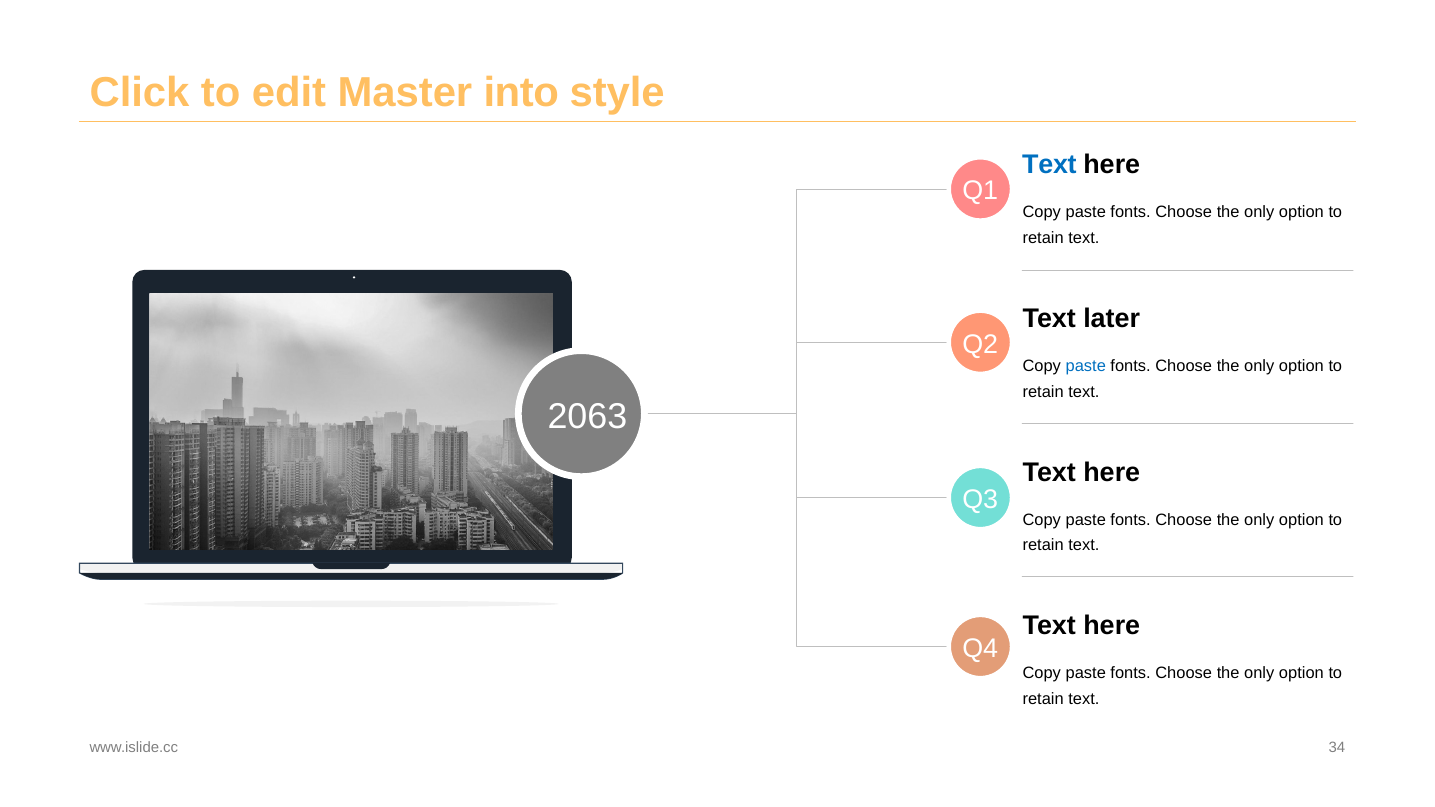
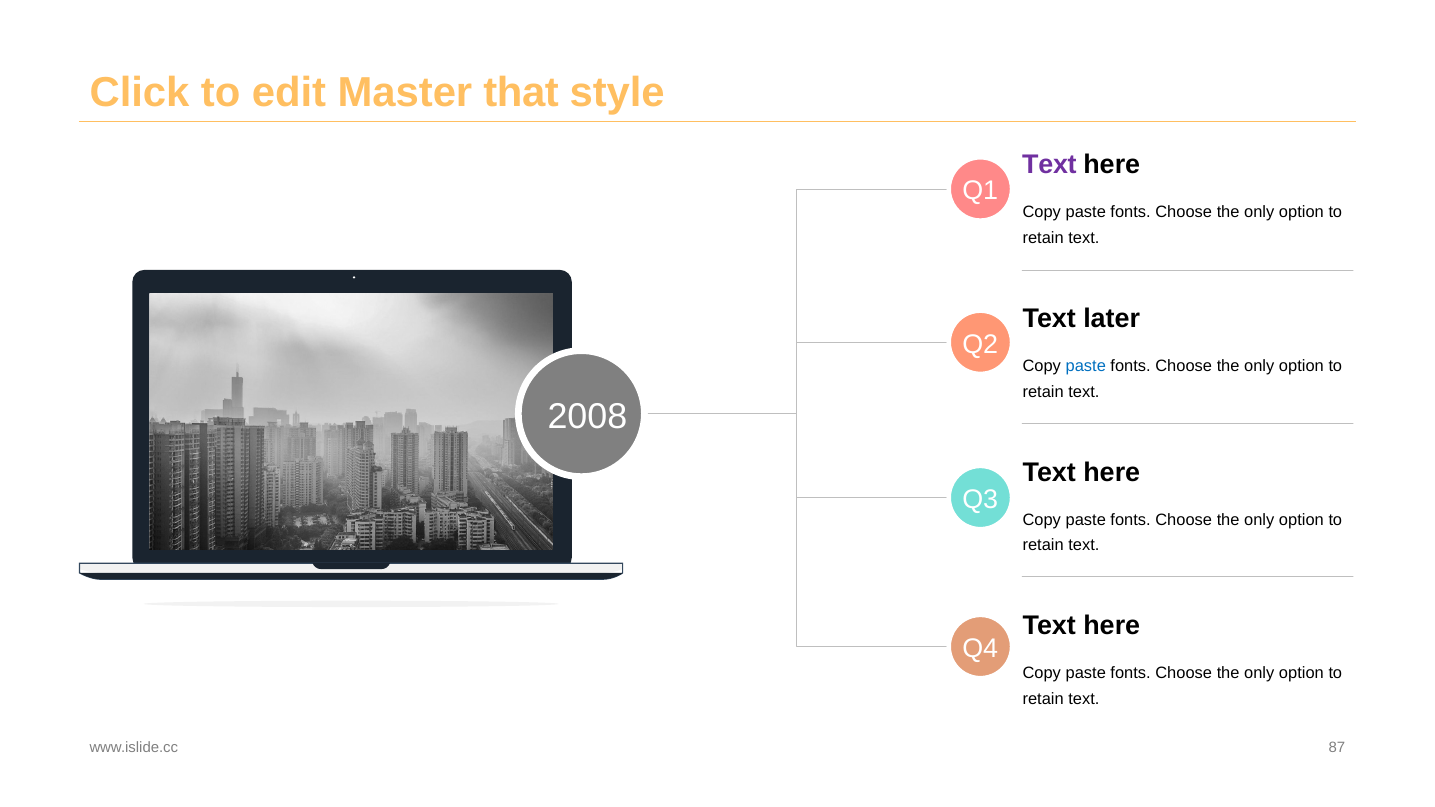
into: into -> that (521, 93)
Text colour: blue -> purple (1049, 165)
2063: 2063 -> 2008 (587, 416)
34: 34 -> 87 (1337, 748)
